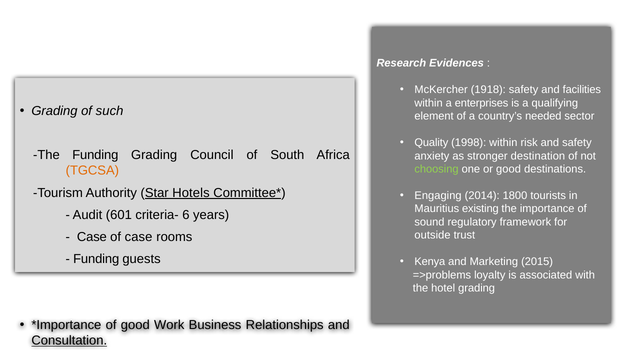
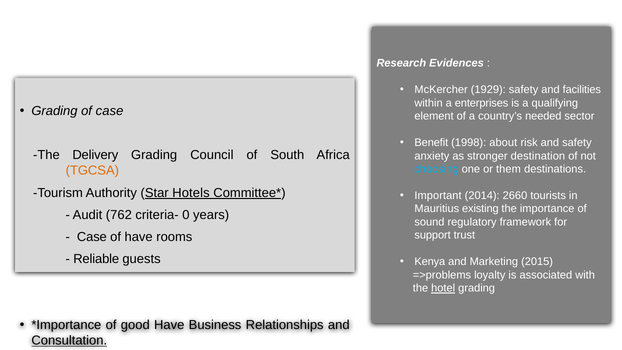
1918: 1918 -> 1929 (488, 90)
of such: such -> case (110, 111)
Quality: Quality -> Benefit (431, 143)
1998 within: within -> about (503, 143)
The Funding: Funding -> Delivery (95, 155)
choosing colour: light green -> light blue (437, 169)
or good: good -> them (508, 169)
Engaging: Engaging -> Important (438, 196)
1800: 1800 -> 2660 (515, 196)
601: 601 -> 762 (119, 215)
6: 6 -> 0 (186, 215)
outside: outside -> support (433, 235)
of case: case -> have (139, 237)
Funding: Funding -> Reliable (96, 259)
hotel underline: none -> present (443, 288)
good Work: Work -> Have (169, 325)
